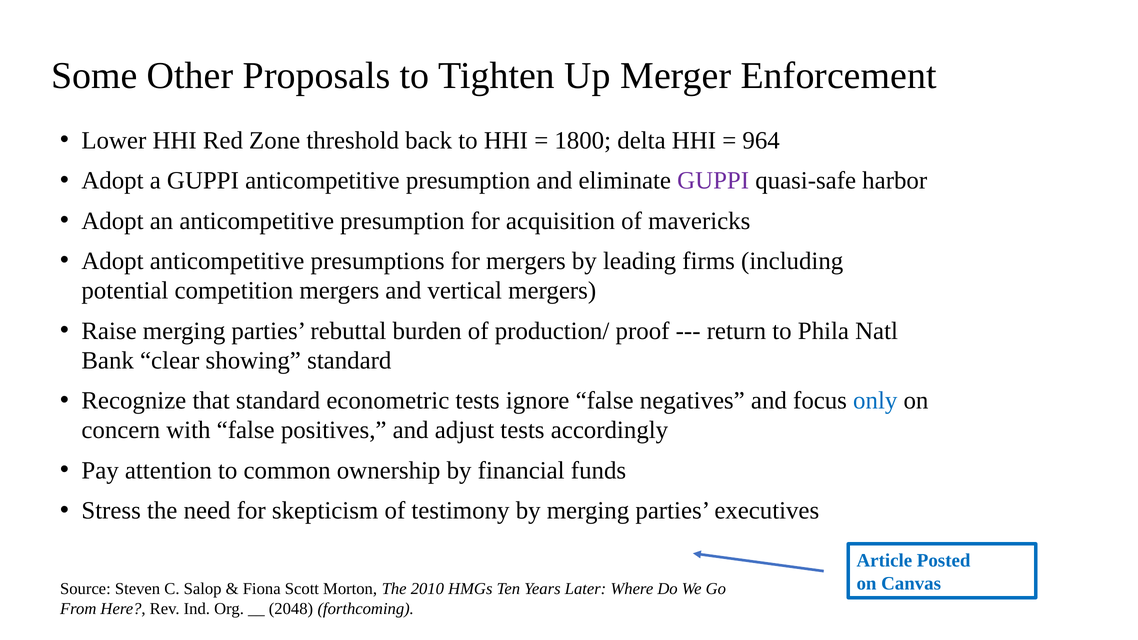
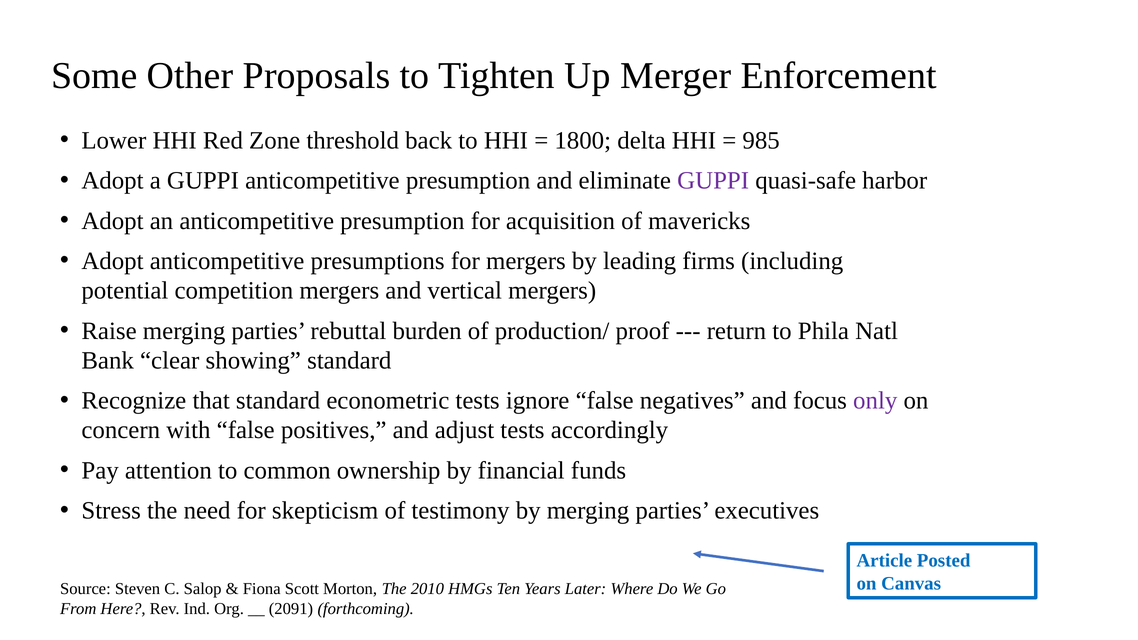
964: 964 -> 985 (761, 141)
only colour: blue -> purple (875, 401)
2048: 2048 -> 2091 (291, 609)
